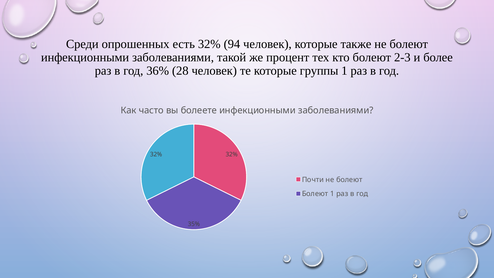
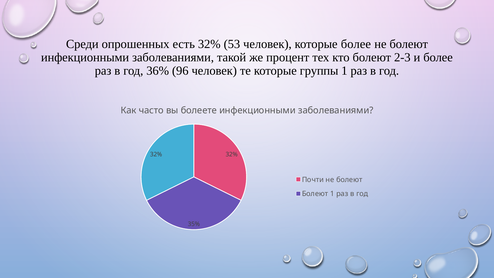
94: 94 -> 53 (232, 44)
которые также: также -> более (356, 44)
28: 28 -> 96 (180, 71)
